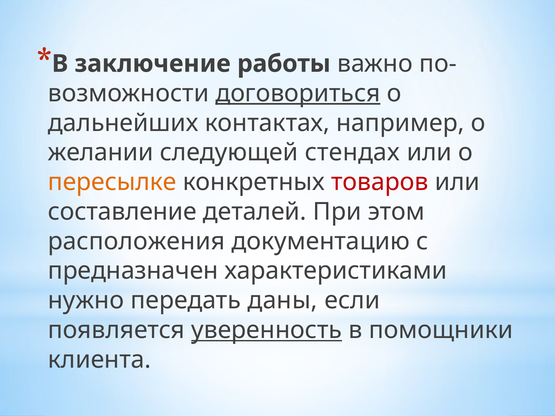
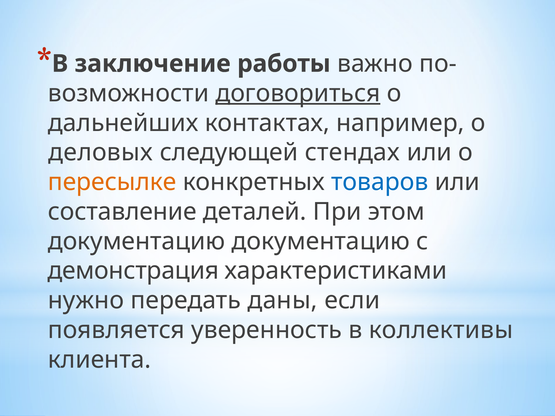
желании: желании -> деловых (101, 153)
товаров colour: red -> blue (380, 182)
расположения: расположения -> документацию (136, 241)
предназначен: предназначен -> демонстрация (133, 271)
уверенность underline: present -> none (267, 330)
помощники: помощники -> коллективы (441, 330)
